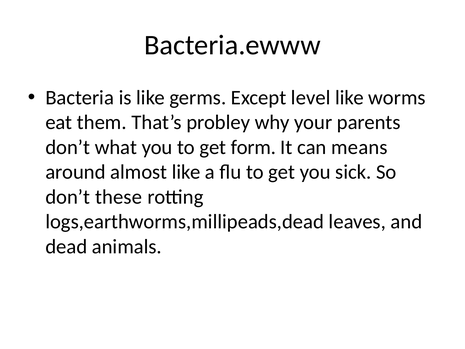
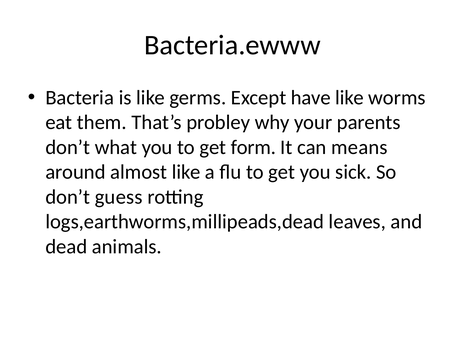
level: level -> have (311, 98)
these: these -> guess (119, 197)
